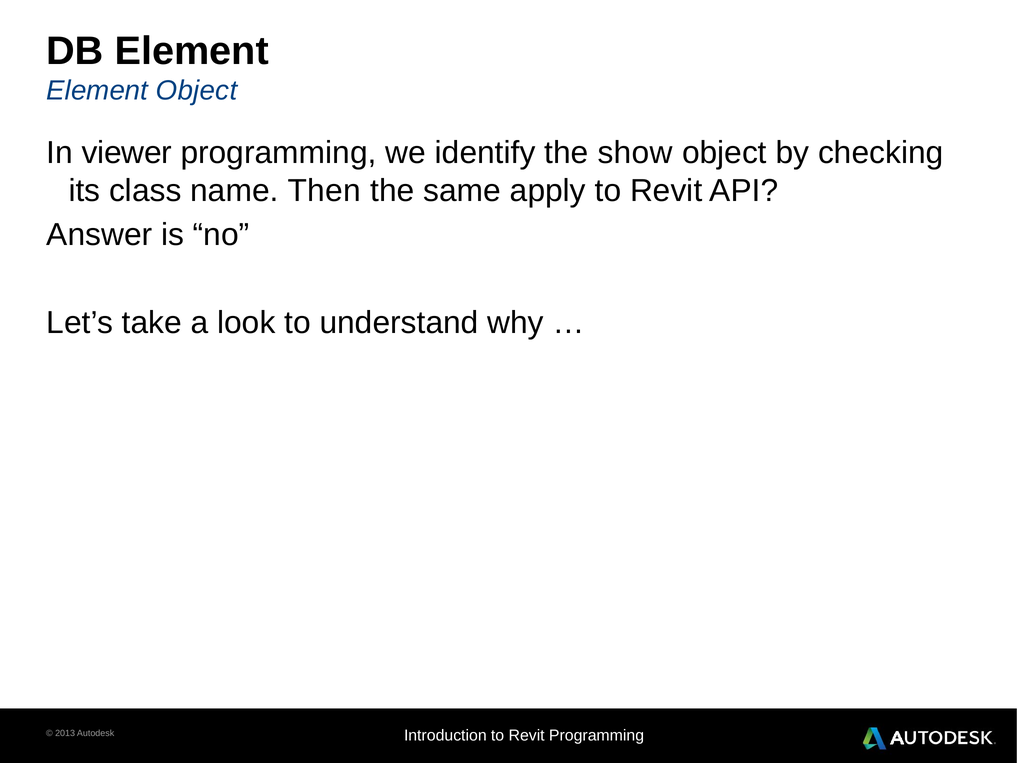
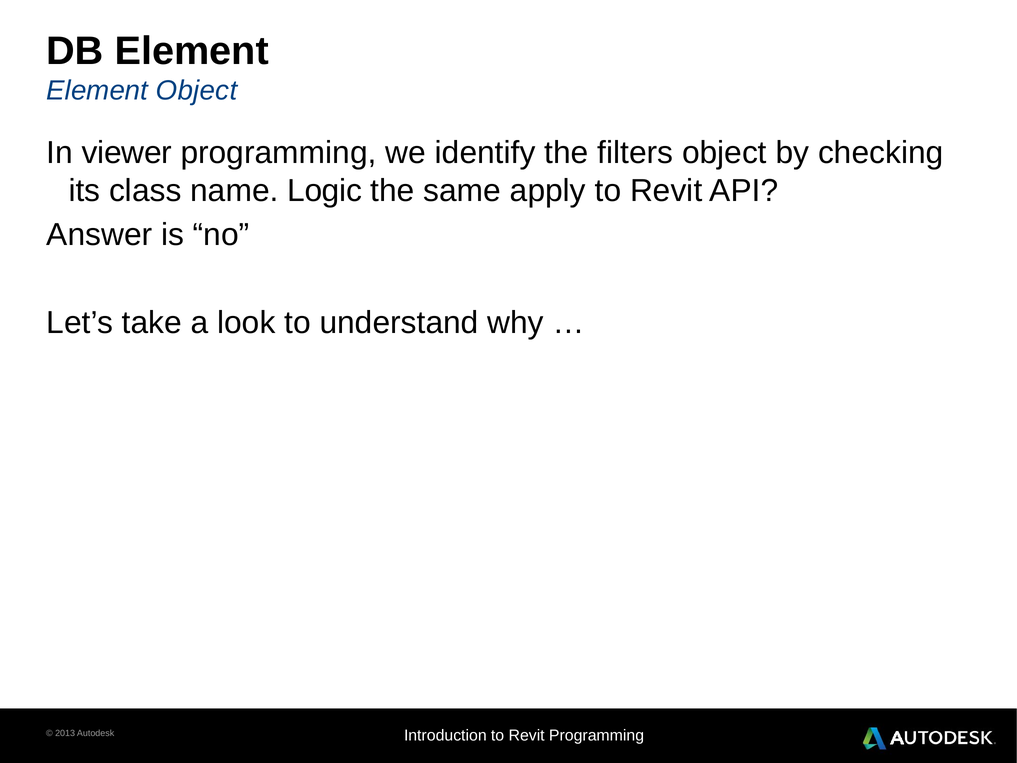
show: show -> filters (635, 152)
Then: Then -> Logic (325, 191)
